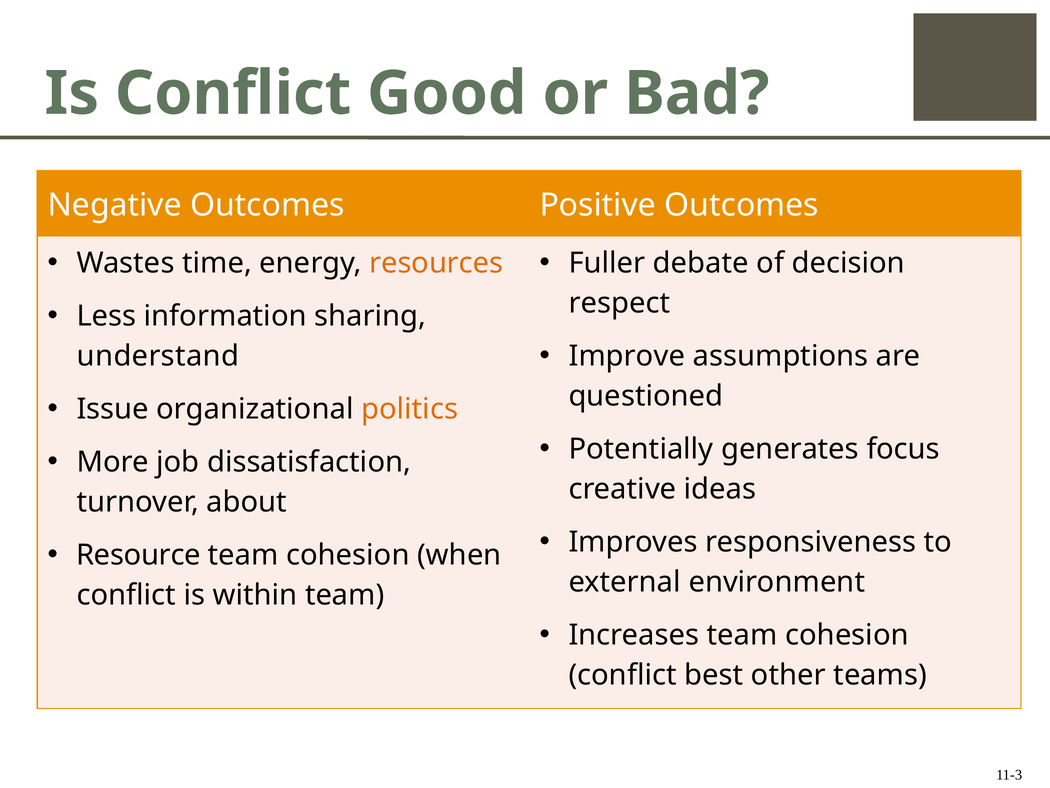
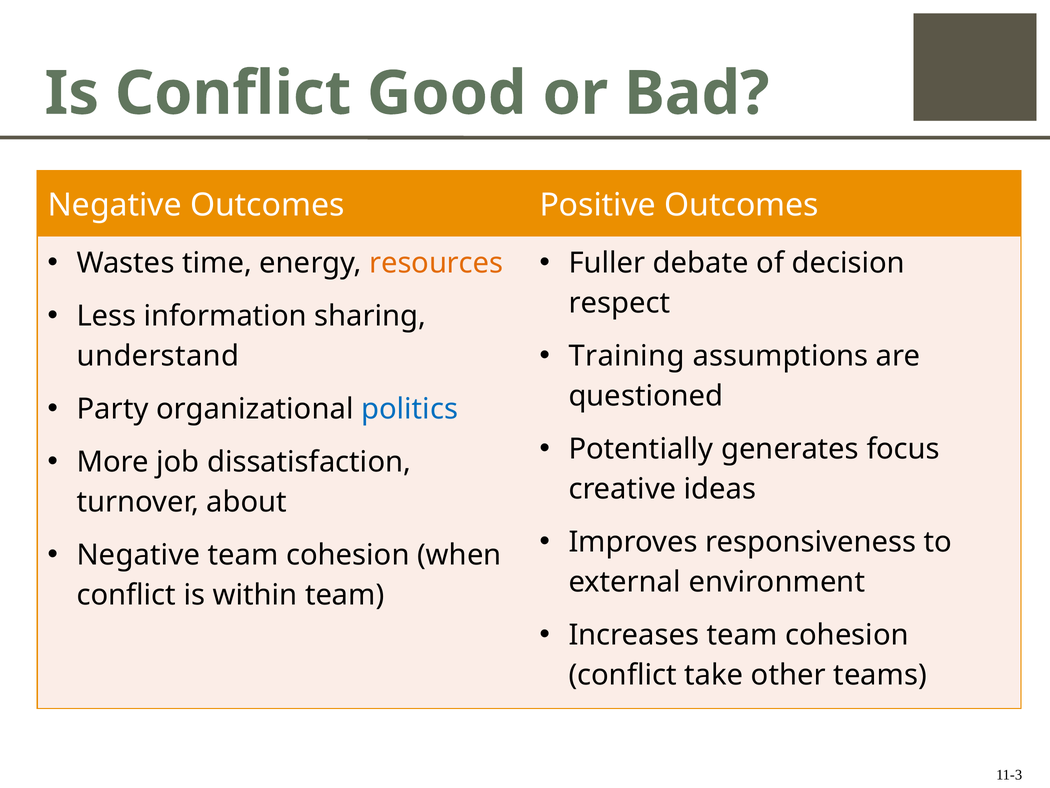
Improve: Improve -> Training (627, 356)
Issue: Issue -> Party (113, 409)
politics colour: orange -> blue (410, 409)
Resource: Resource -> Negative (138, 555)
best: best -> take (714, 674)
